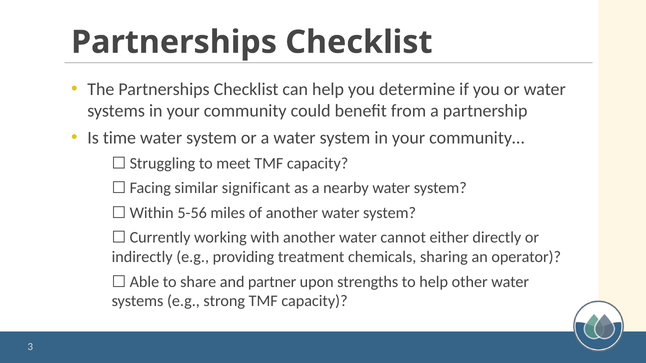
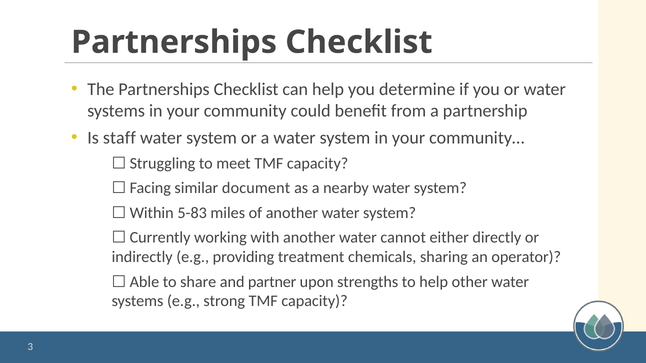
time: time -> staff (119, 138)
significant: significant -> document (256, 188)
5-56: 5-56 -> 5-83 (192, 213)
